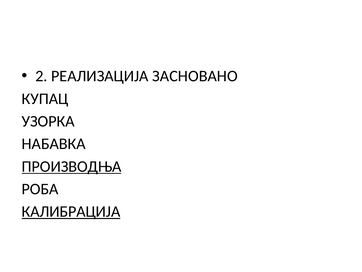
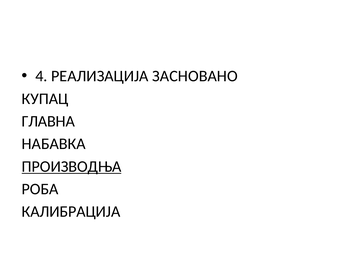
2: 2 -> 4 (41, 76)
УЗОРКА: УЗОРКА -> ГЛАВНА (48, 121)
КАЛИБРАЦИЈА underline: present -> none (71, 211)
